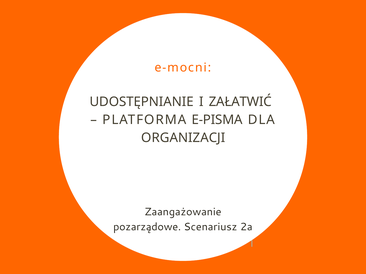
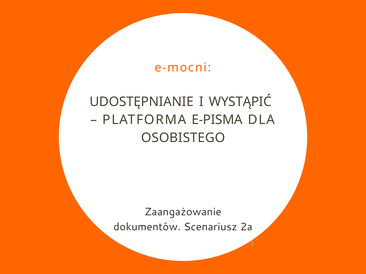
ZAŁATWIĆ: ZAŁATWIĆ -> WYSTĄPIĆ (240, 102)
ORGANIZACJI: ORGANIZACJI -> OSOBISTEGO (183, 138)
pozarządowe: pozarządowe -> dokumentów (147, 227)
